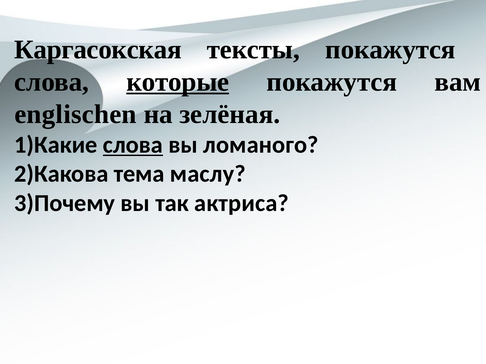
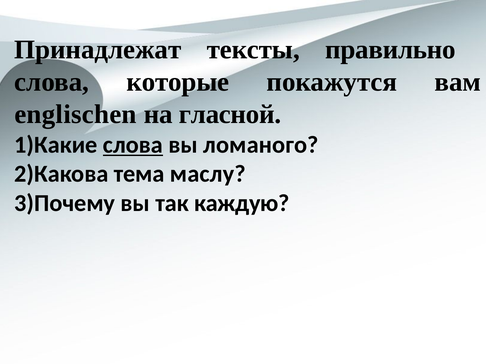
Каргасокская: Каргасокская -> Принадлежат (98, 50)
тексты покажутся: покажутся -> правильно (390, 50)
которые underline: present -> none (178, 82)
зелёная: зелёная -> гласной (230, 114)
актриса: актриса -> каждую (242, 203)
